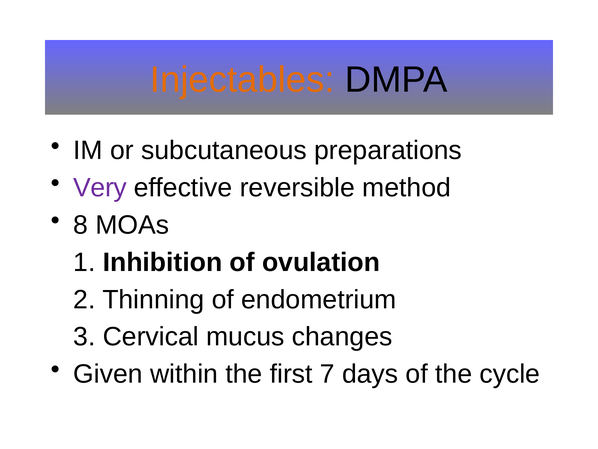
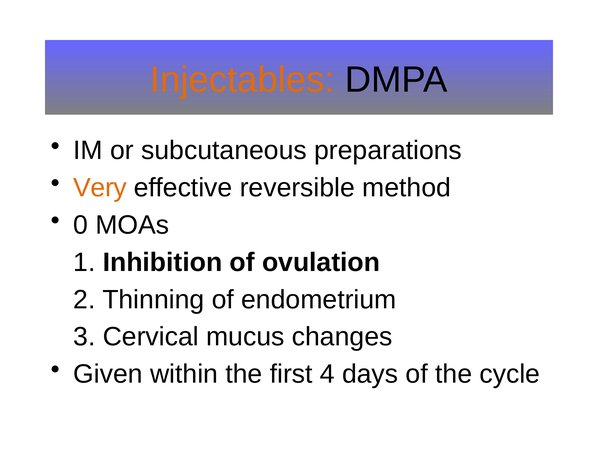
Very colour: purple -> orange (100, 188)
8: 8 -> 0 (81, 225)
7: 7 -> 4 (327, 374)
